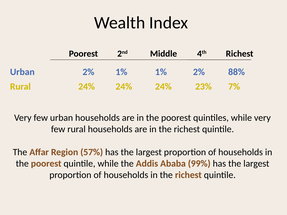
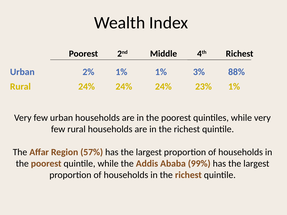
1% 2%: 2% -> 3% (199, 72)
23% 7%: 7% -> 1% (234, 87)
